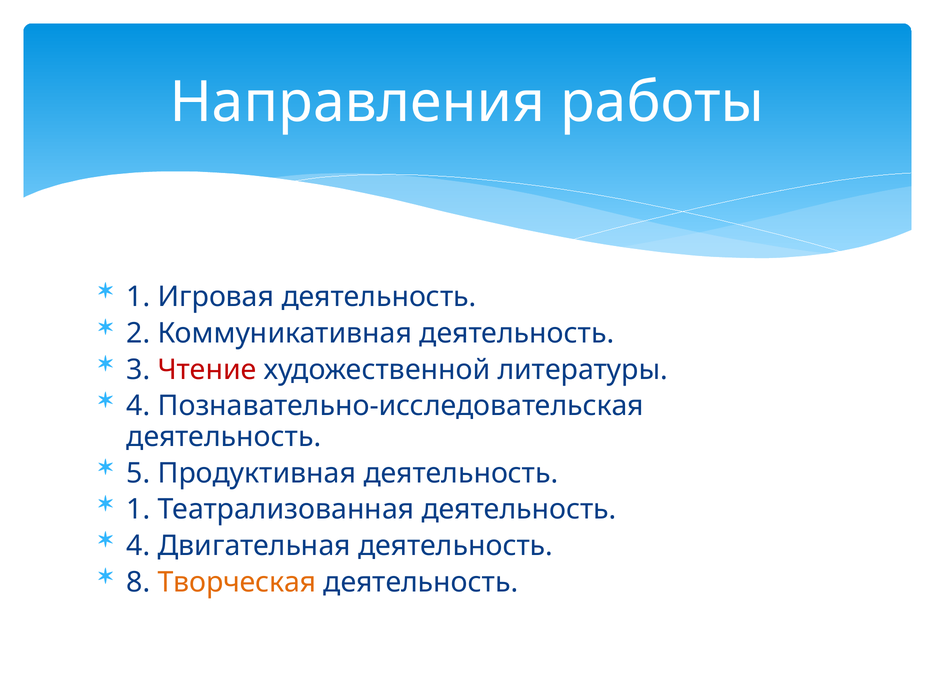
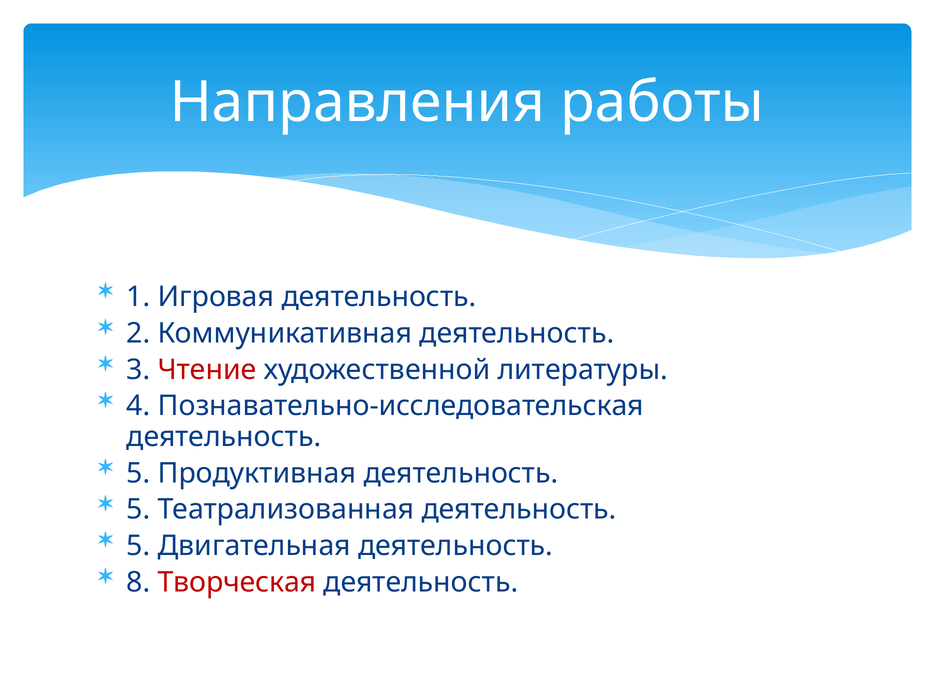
1: 1 -> 5 (138, 510)
4: 4 -> 5 (138, 546)
Творческая colour: orange -> red (237, 583)
